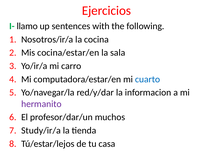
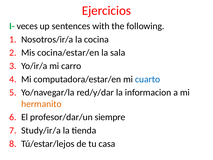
llamo: llamo -> veces (27, 26)
hermanito colour: purple -> orange (41, 104)
muchos: muchos -> siempre (110, 117)
